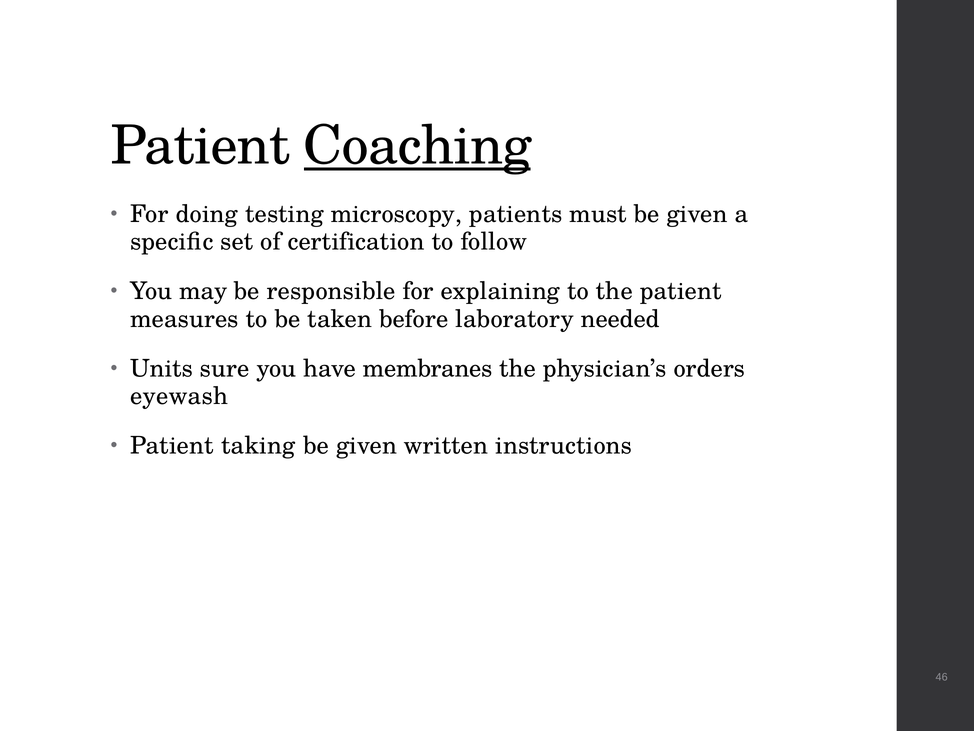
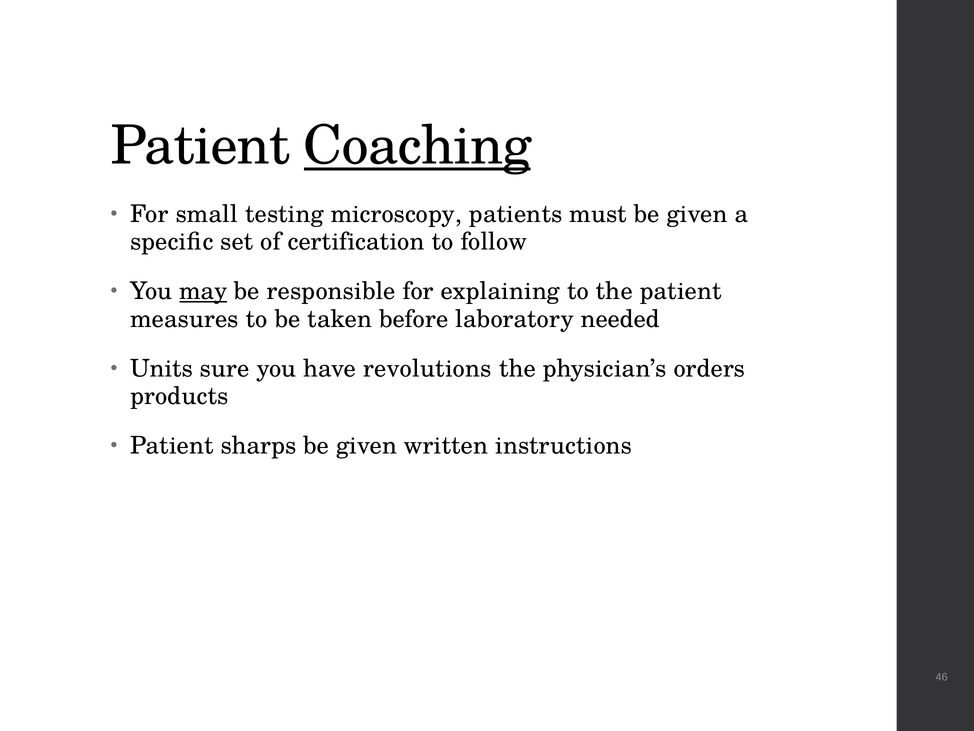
doing: doing -> small (207, 214)
may underline: none -> present (203, 291)
membranes: membranes -> revolutions (427, 368)
eyewash: eyewash -> products (179, 396)
taking: taking -> sharps (259, 445)
